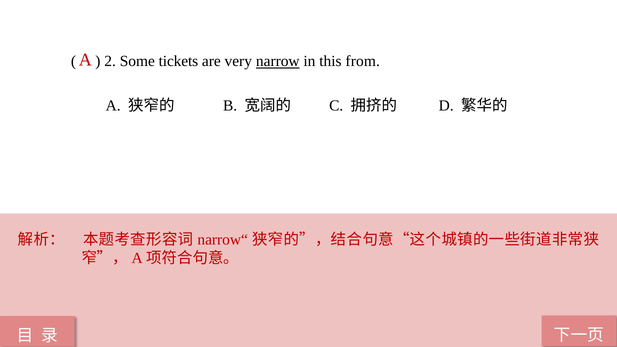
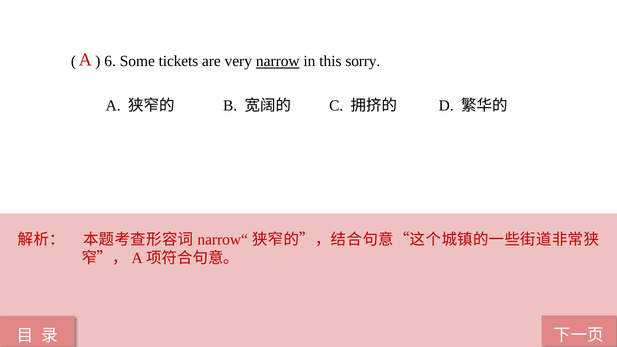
2: 2 -> 6 (110, 61)
from: from -> sorry (363, 61)
